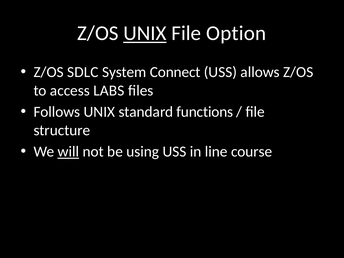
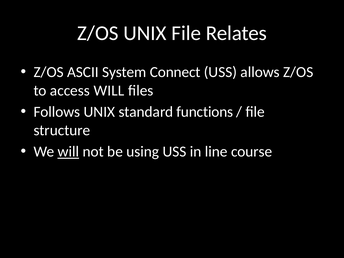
UNIX underline: present -> none (145, 33)
Option: Option -> Relates (236, 33)
SDLC: SDLC -> ASCII (83, 72)
access LABS: LABS -> WILL (109, 91)
